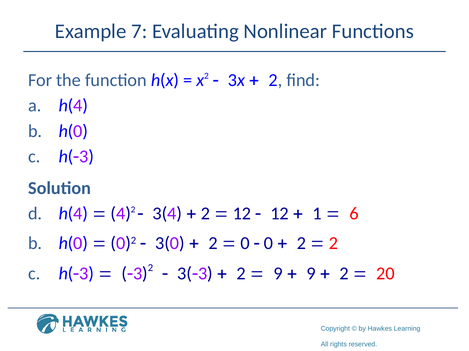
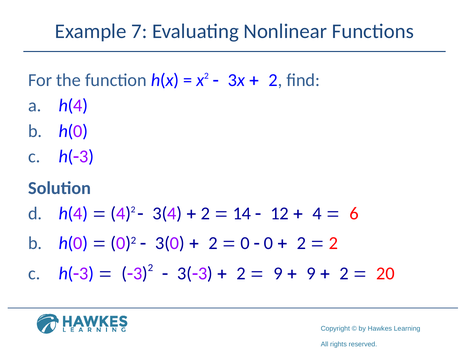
12: 12 -> 14 (242, 214)
1: 1 -> 4 (317, 214)
